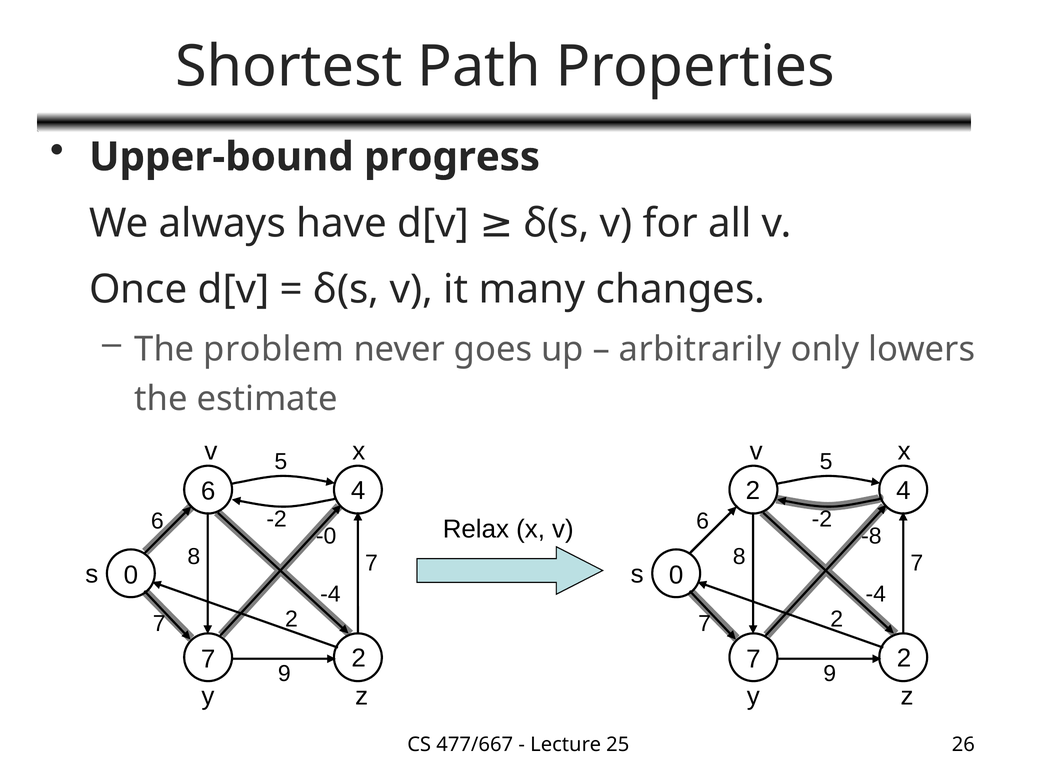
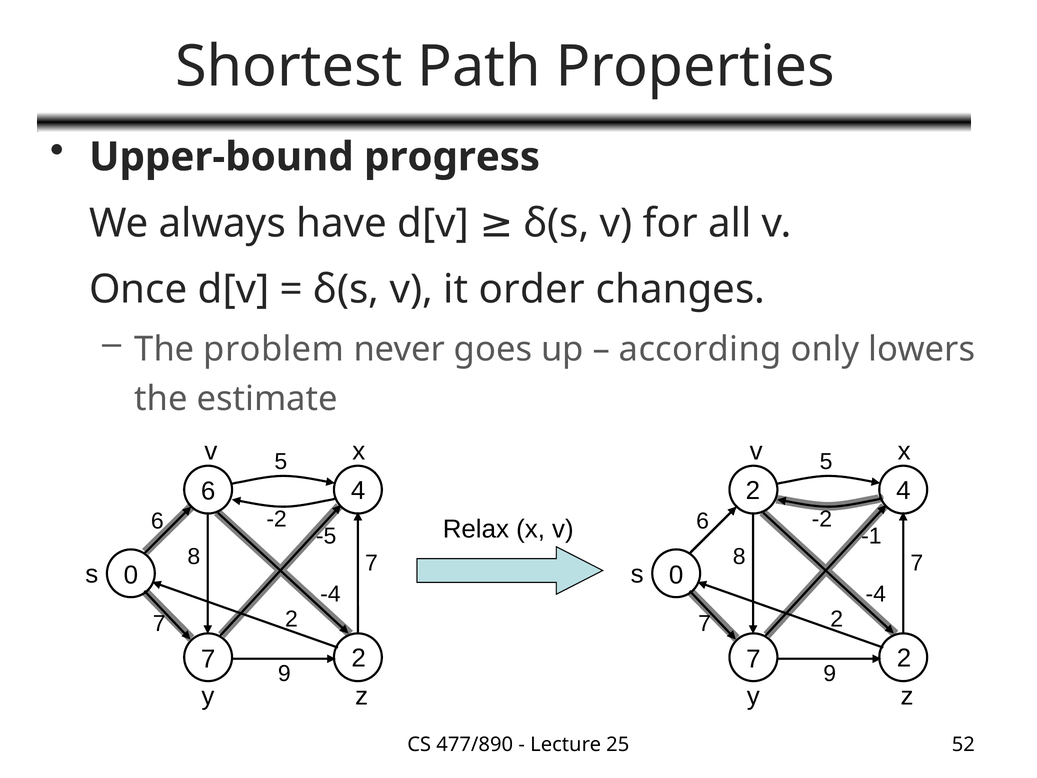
many: many -> order (532, 289)
arbitrarily: arbitrarily -> according (700, 349)
-0: -0 -> -5 (326, 536)
-8: -8 -> -1 (871, 536)
477/667: 477/667 -> 477/890 (475, 744)
26: 26 -> 52 (963, 744)
